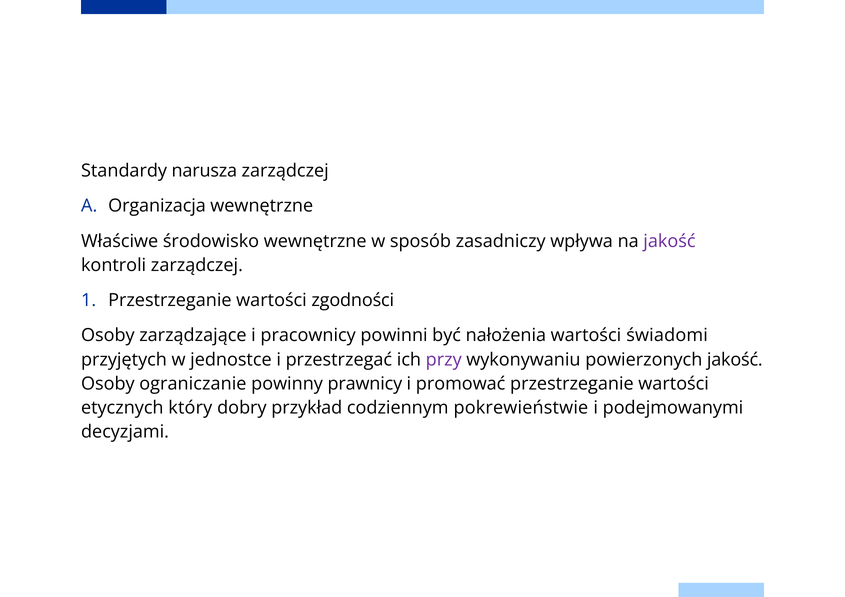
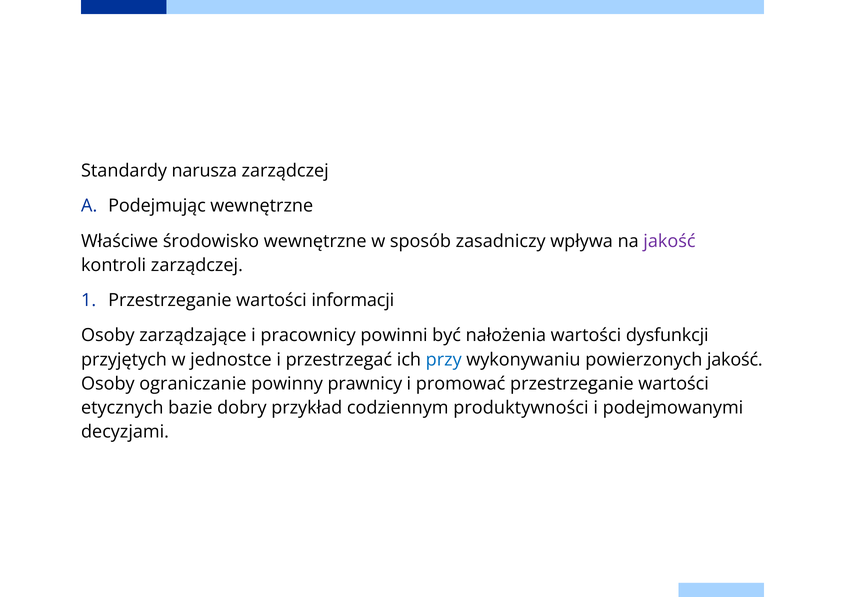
Organizacja: Organizacja -> Podejmując (157, 206)
zgodności: zgodności -> informacji (353, 301)
świadomi: świadomi -> dysfunkcji (667, 336)
przy colour: purple -> blue (444, 360)
który: który -> bazie (190, 408)
pokrewieństwie: pokrewieństwie -> produktywności (521, 408)
